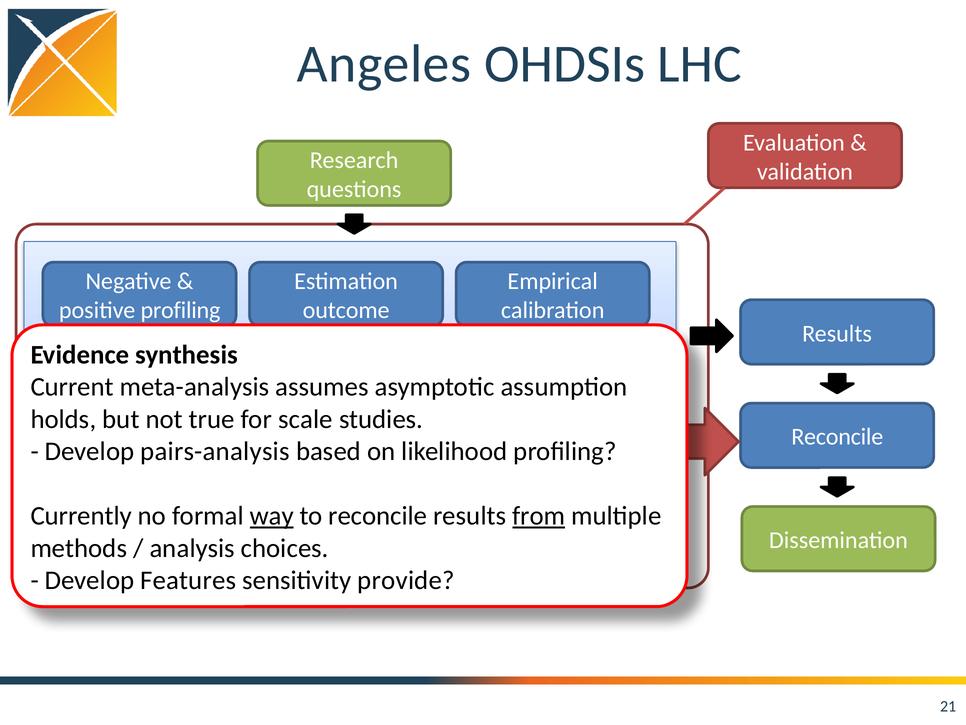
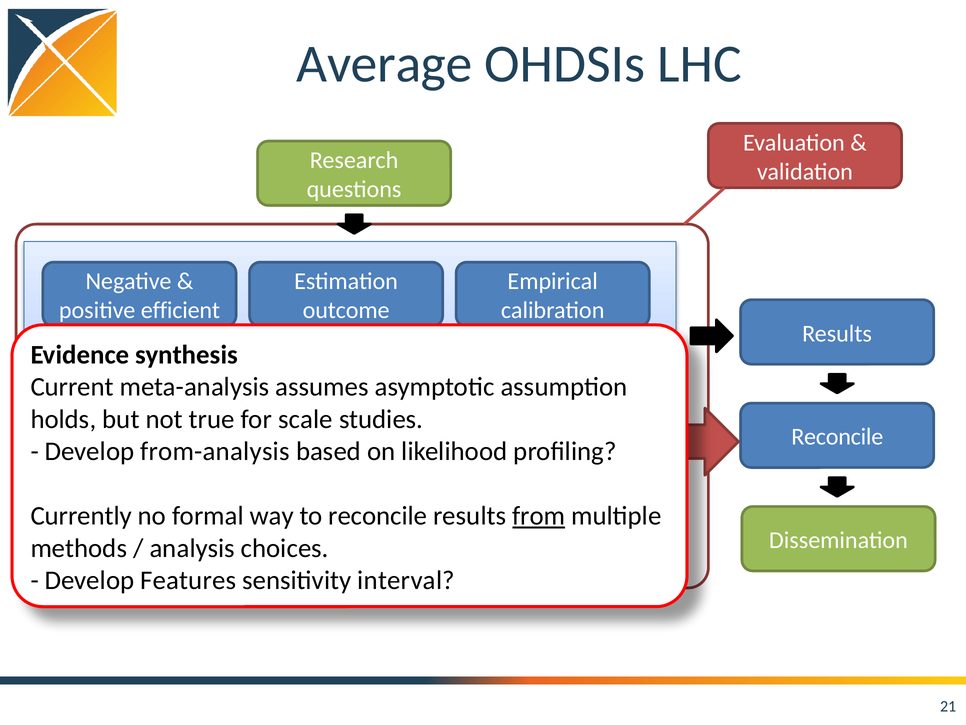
Angeles: Angeles -> Average (384, 64)
positive profiling: profiling -> efficient (180, 310)
pairs-analysis: pairs-analysis -> from-analysis (215, 451)
way underline: present -> none (272, 516)
provide: provide -> interval (406, 580)
